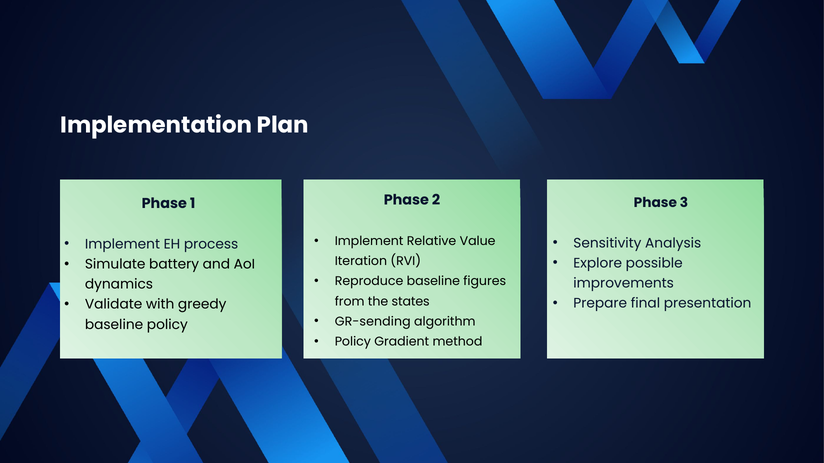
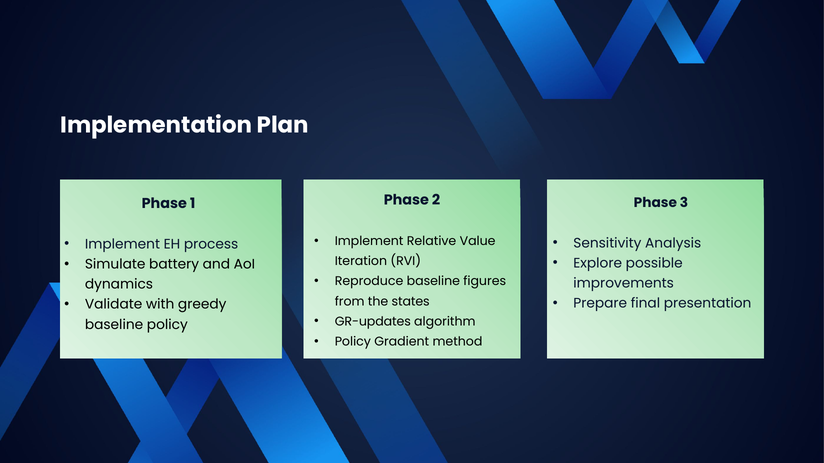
GR-sending: GR-sending -> GR-updates (373, 322)
